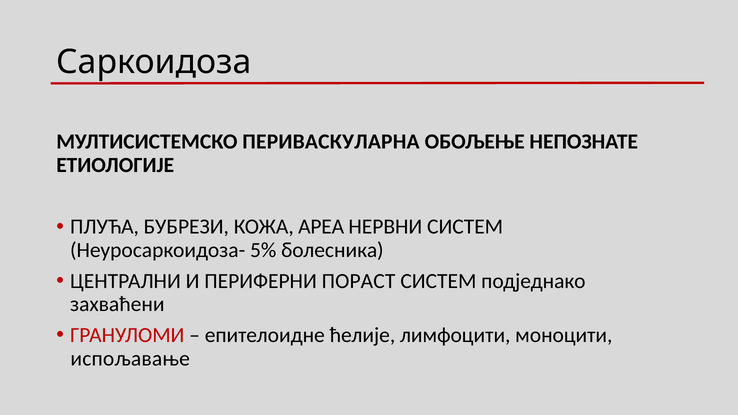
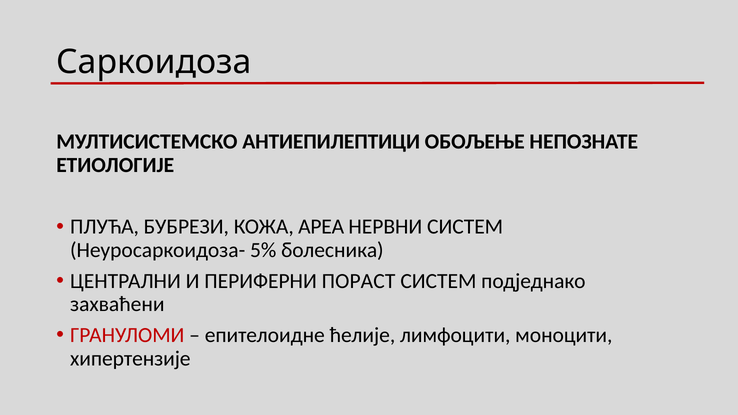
ПЕРИВАСКУЛАРНА: ПЕРИВАСКУЛАРНА -> АНТИЕПИЛЕПТИЦИ (331, 142)
испољавање: испољавање -> хипертензије (130, 359)
